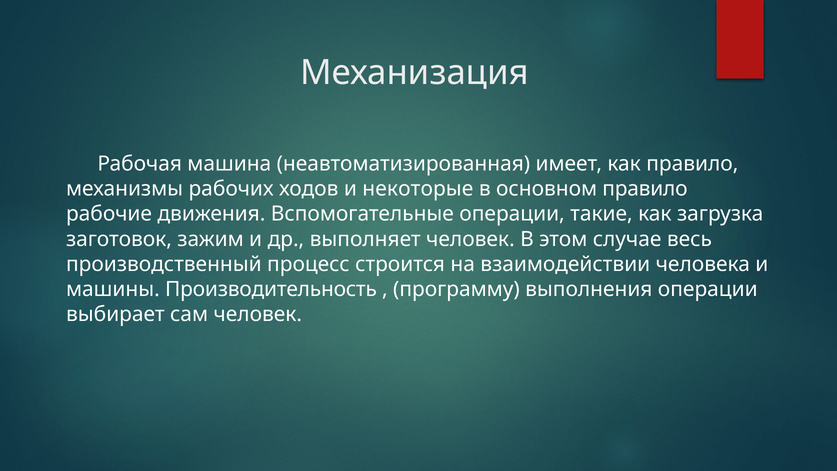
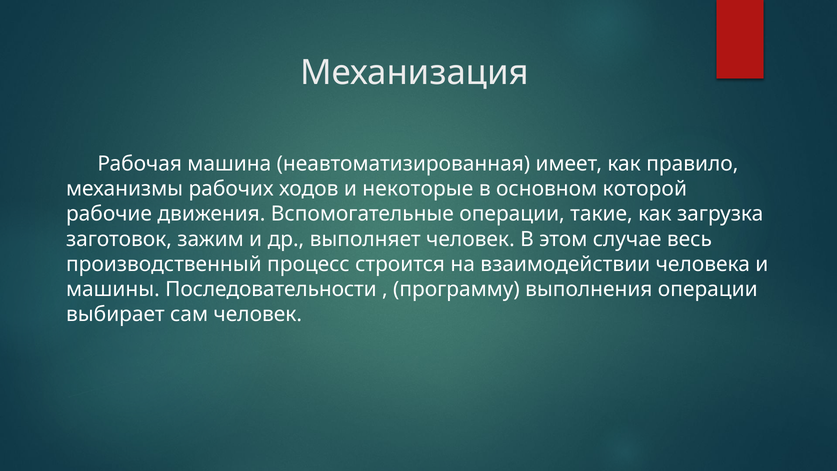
основном правило: правило -> которой (645, 189)
Производительность: Производительность -> Последовательности (271, 289)
